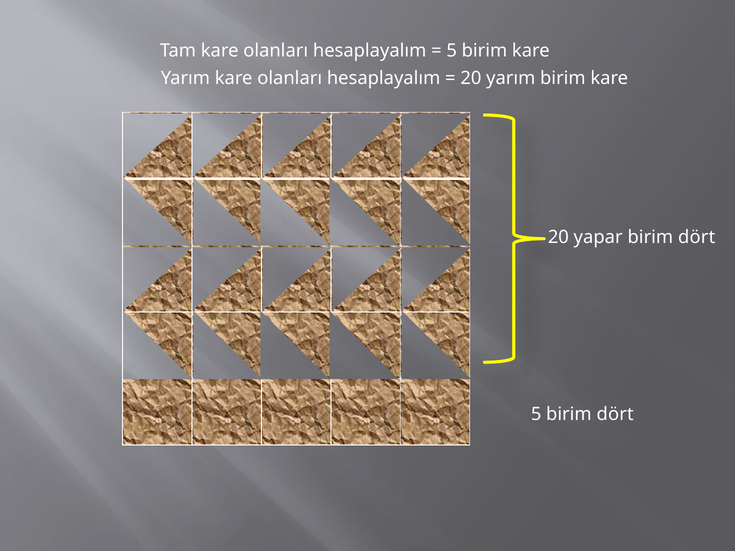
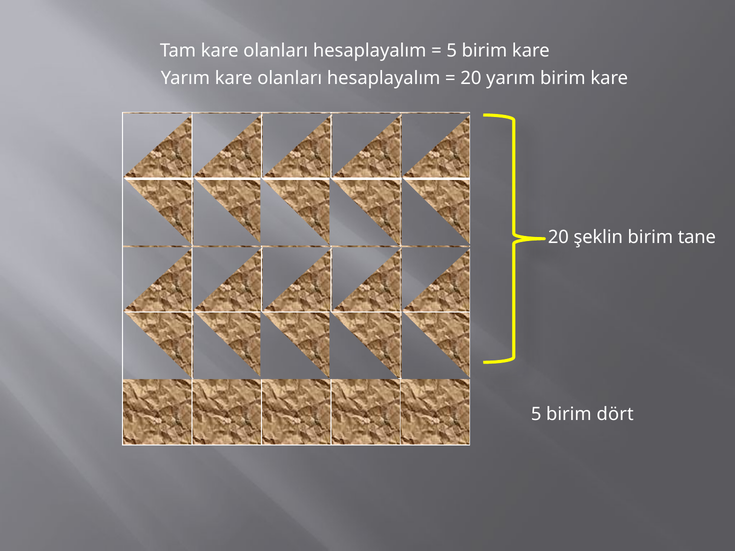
yapar: yapar -> şeklin (598, 238)
dört: dört -> tane (697, 238)
